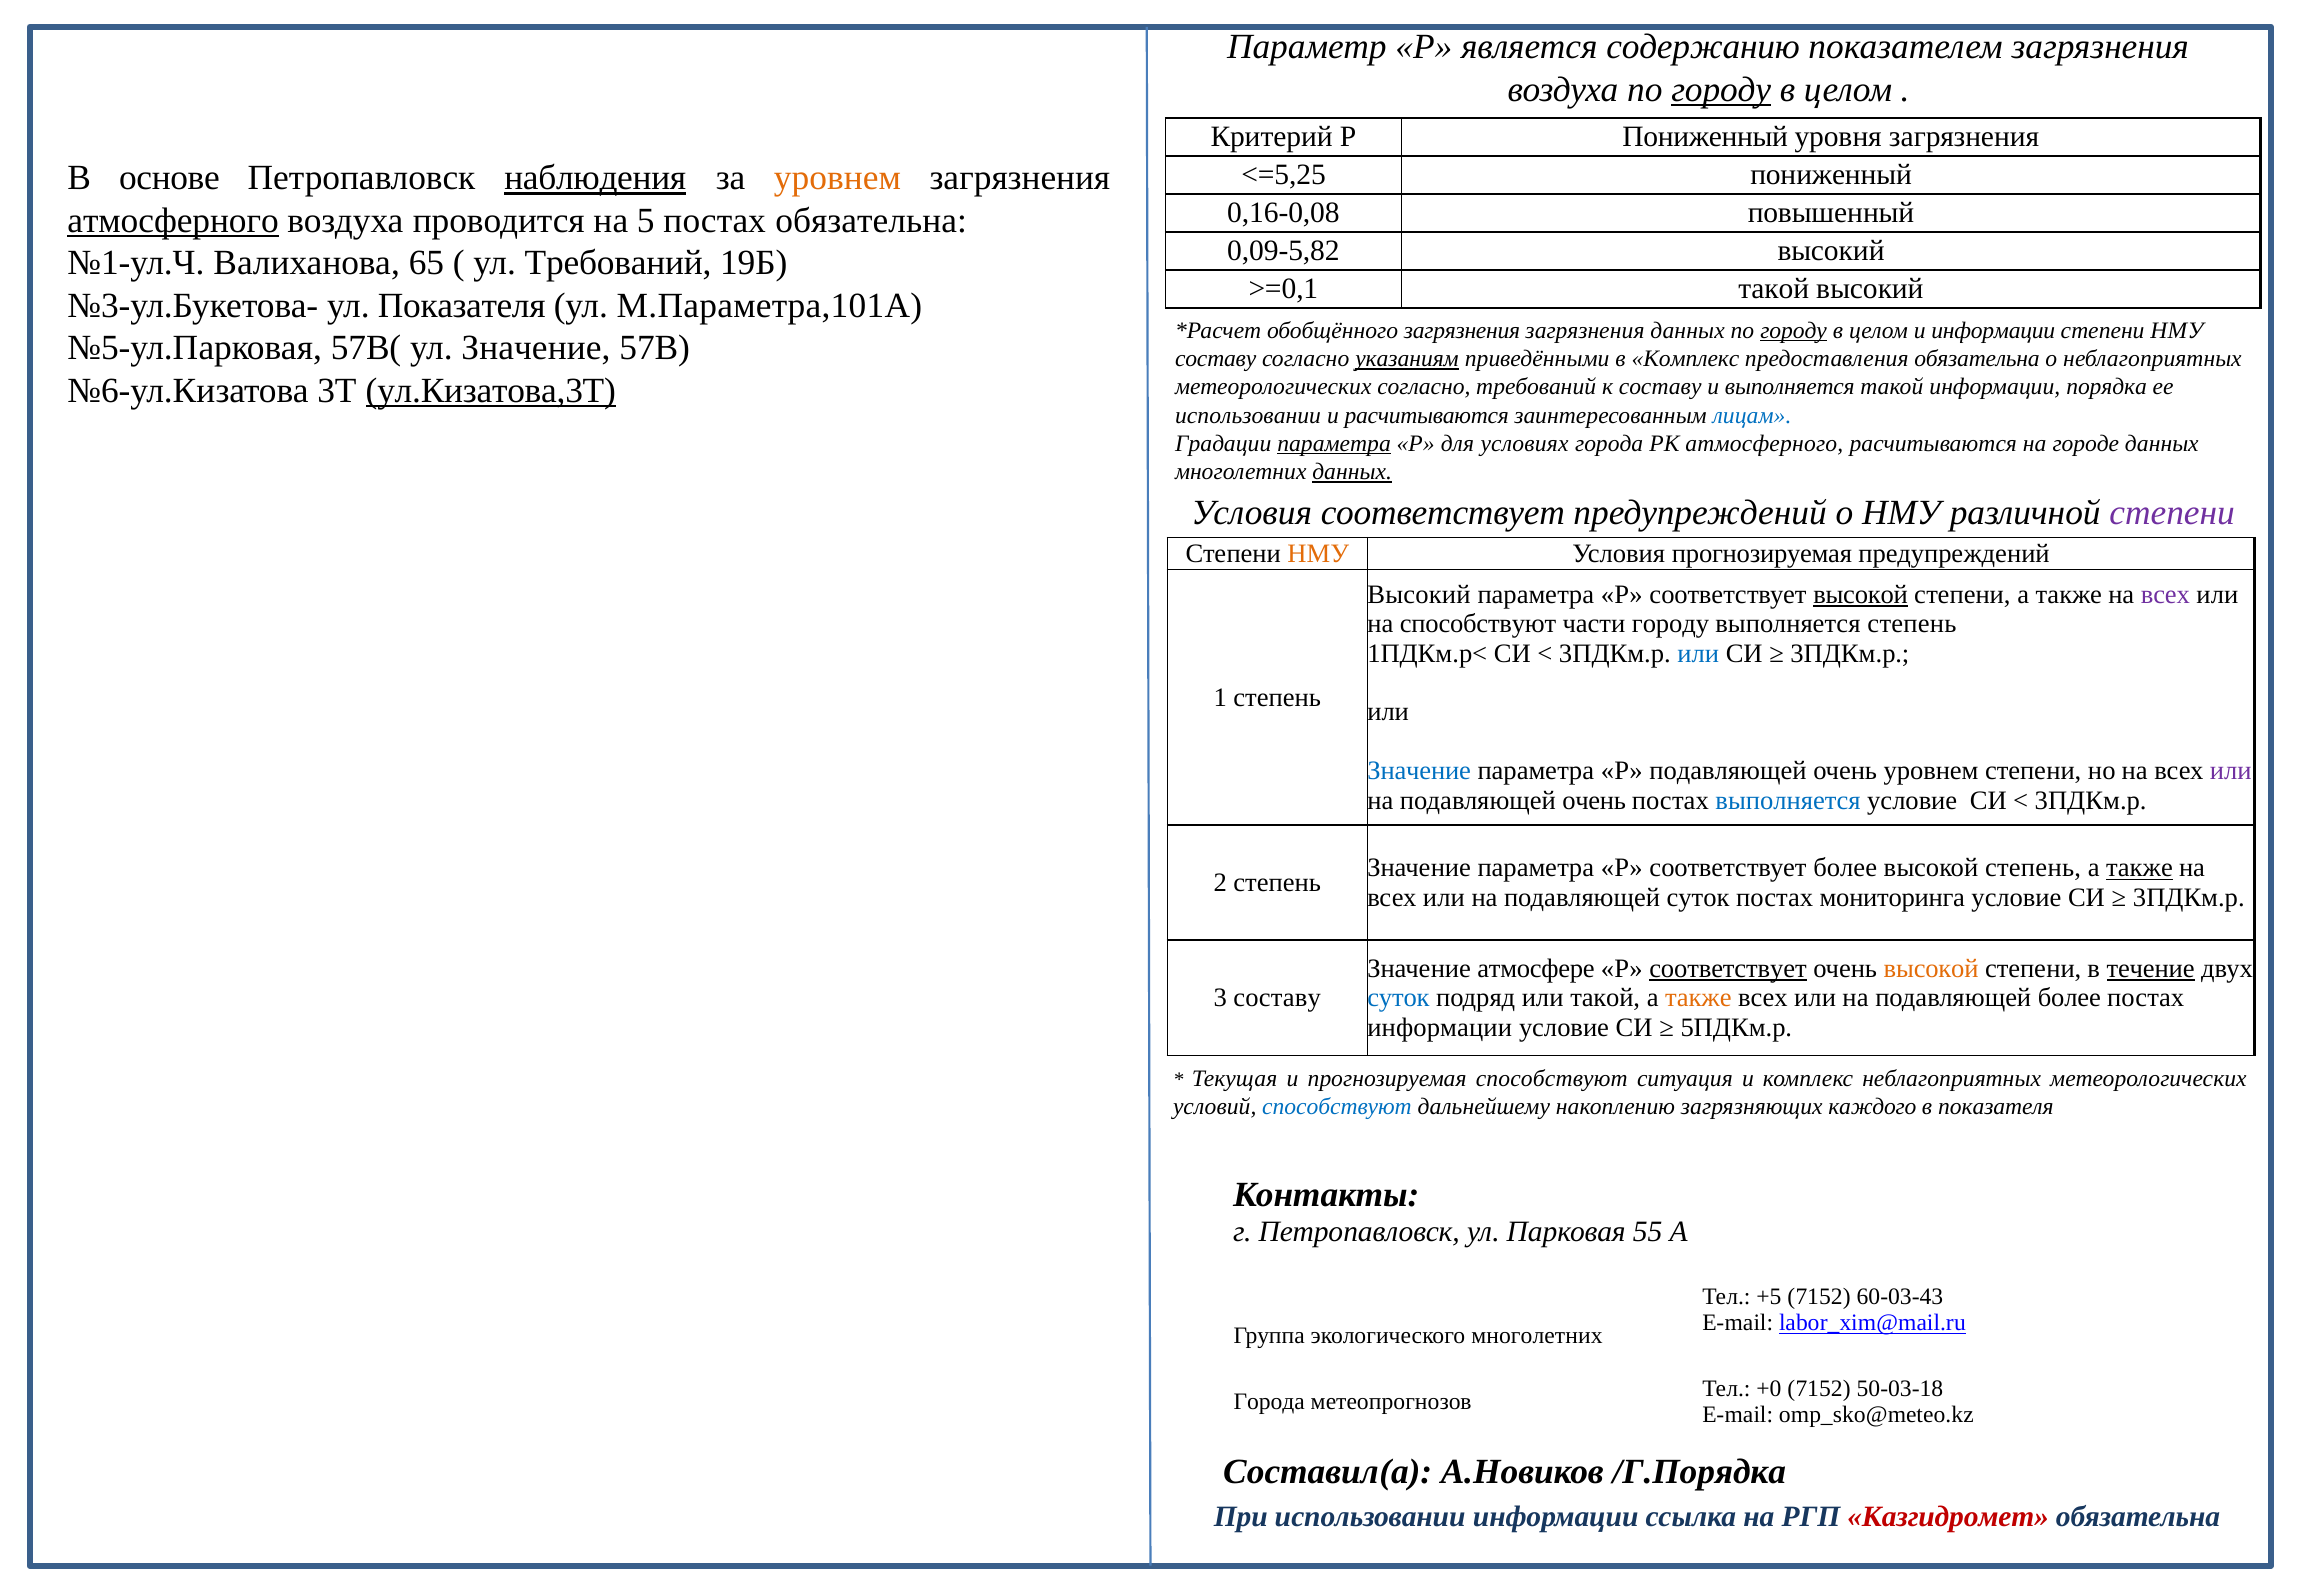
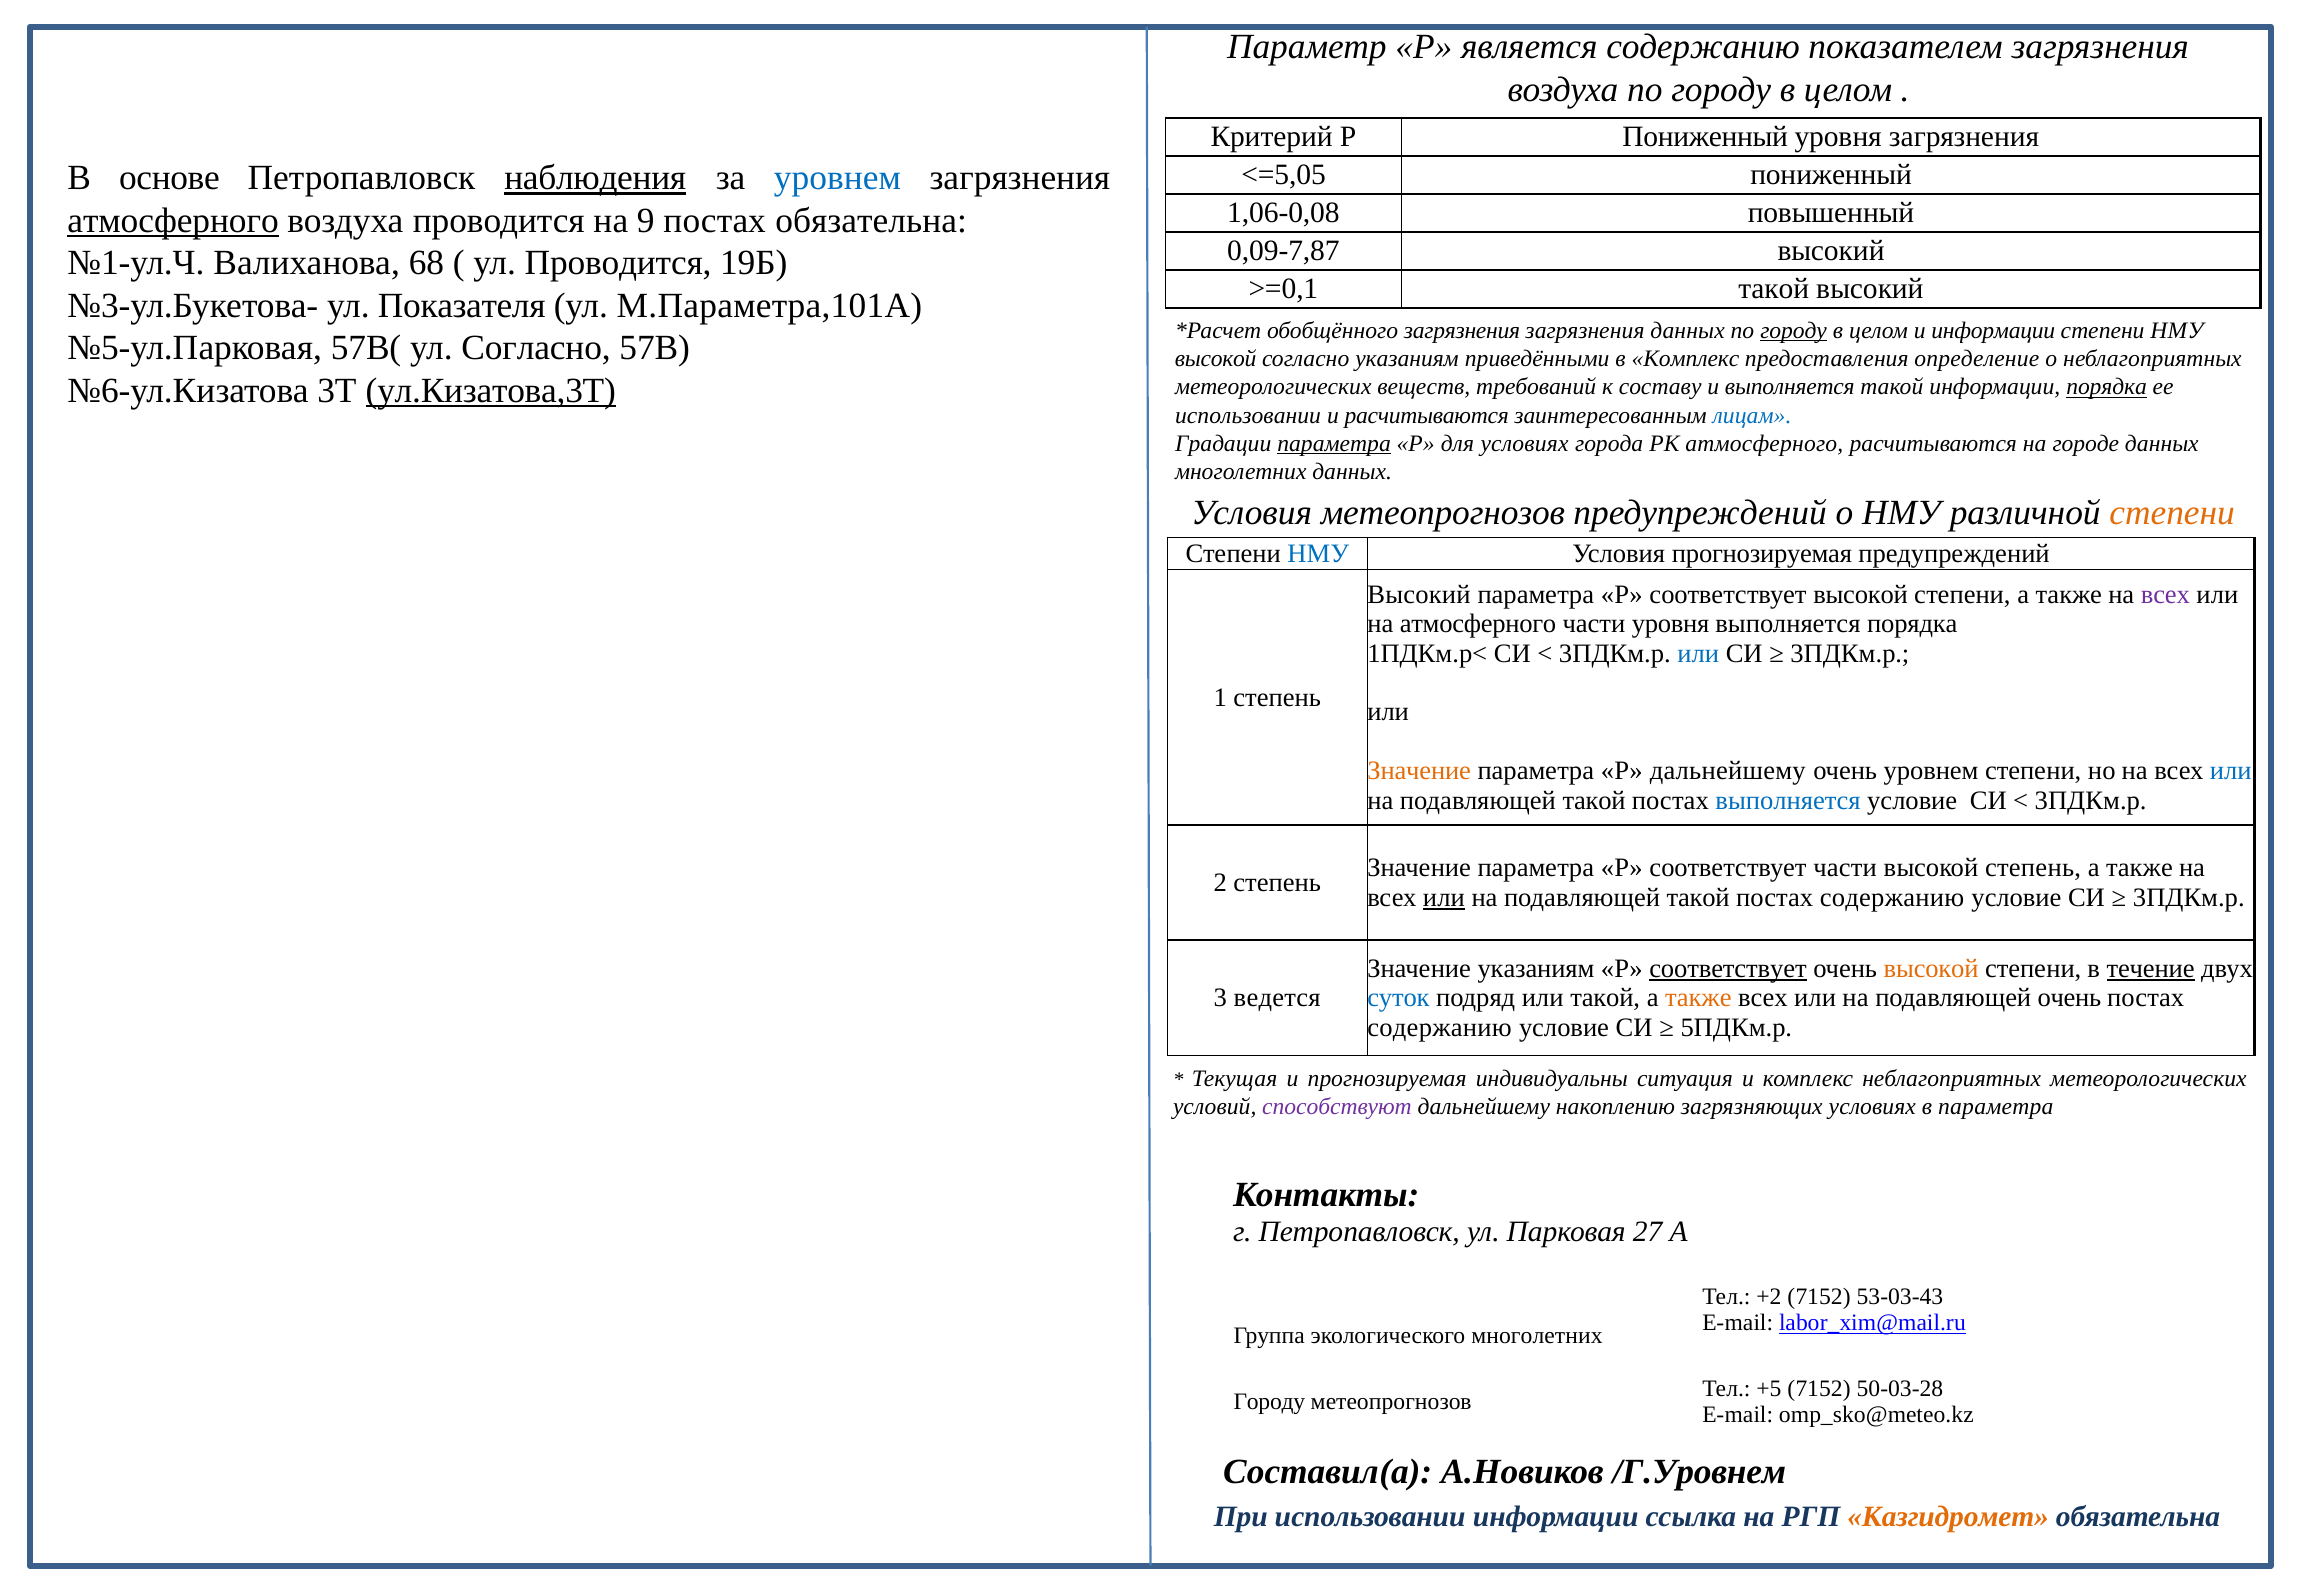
городу underline: present -> none (1721, 90)
<=5,25: <=5,25 -> <=5,05 (1284, 175)
уровнем colour: orange -> blue (837, 178)
0,16-0,08: 0,16-0,08 -> 1,06-0,08 (1283, 213)
5: 5 -> 9 (646, 221)
0,09-5,82: 0,09-5,82 -> 0,09-7,87 (1283, 251)
65: 65 -> 68 (426, 263)
ул Требований: Требований -> Проводится (618, 263)
ул Значение: Значение -> Согласно (536, 348)
составу: составу -> высокой (1216, 359)
указаниям underline: present -> none (1407, 359)
предоставления обязательна: обязательна -> определение (1977, 359)
метеорологических согласно: согласно -> веществ (1424, 387)
порядка underline: none -> present (2107, 387)
данных underline: present -> none (1352, 472)
Условия соответствует: соответствует -> метеопрогнозов (1443, 513)
степени colour: purple -> orange (2172, 513)
НМУ colour: orange -> blue (1318, 554)
высокой underline: present -> none (1861, 594)
на способствуют: способствуют -> атмосферного (1478, 624)
части городу: городу -> уровня (1671, 624)
выполняется степень: степень -> порядка (1912, 624)
Значение colour: blue -> orange (1419, 771)
Р подавляющей: подавляющей -> дальнейшему (1728, 771)
или colour: purple -> blue (2231, 771)
очень: очень -> такой (1594, 801)
соответствует более: более -> части (1845, 868)
также underline: present -> none (2140, 868)
или underline: none -> present (1444, 898)
суток: суток -> такой (1698, 898)
мониторинга: мониторинга -> содержанию (1892, 898)
Значение атмосфере: атмосфере -> указаниям (1536, 969)
3 составу: составу -> ведется (1277, 998)
подавляющей более: более -> очень (2069, 998)
информации: информации -> содержанию (1440, 1027)
прогнозируемая способствуют: способствуют -> индивидуальны (1552, 1079)
способствуют colour: blue -> purple (1337, 1107)
загрязняющих каждого: каждого -> условиях (1872, 1107)
в показателя: показателя -> параметра (1996, 1107)
55: 55 -> 27 (1648, 1232)
+5: +5 -> +2 (1769, 1297)
60-03-43: 60-03-43 -> 53-03-43 (1900, 1297)
+0: +0 -> +5 (1769, 1389)
50-03-18: 50-03-18 -> 50-03-28 (1900, 1389)
Города: Города -> Городу (1269, 1402)
/Г.Порядка: /Г.Порядка -> /Г.Уровнем (1699, 1472)
Казгидромет colour: red -> orange (1948, 1517)
